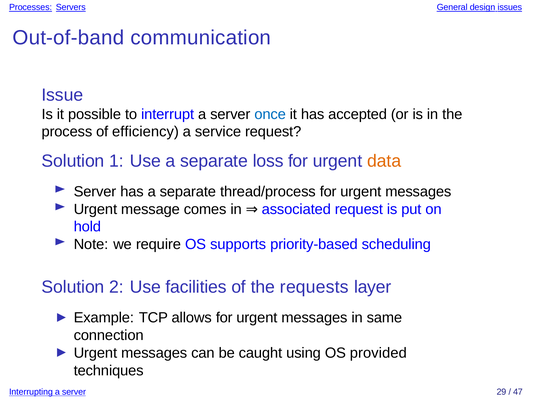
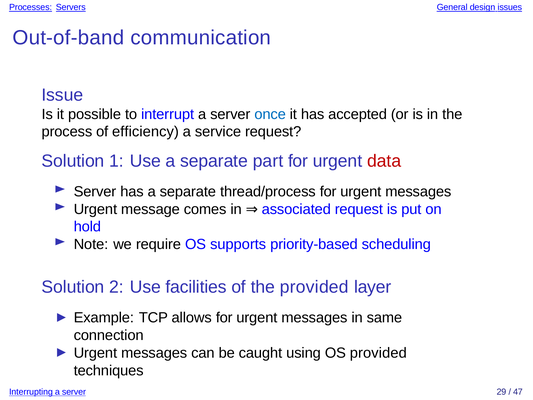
loss: loss -> part (268, 161)
data colour: orange -> red (384, 161)
the requests: requests -> provided (314, 287)
